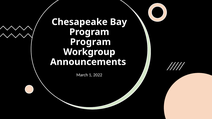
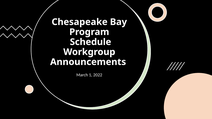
Program: Program -> Schedule (91, 42)
